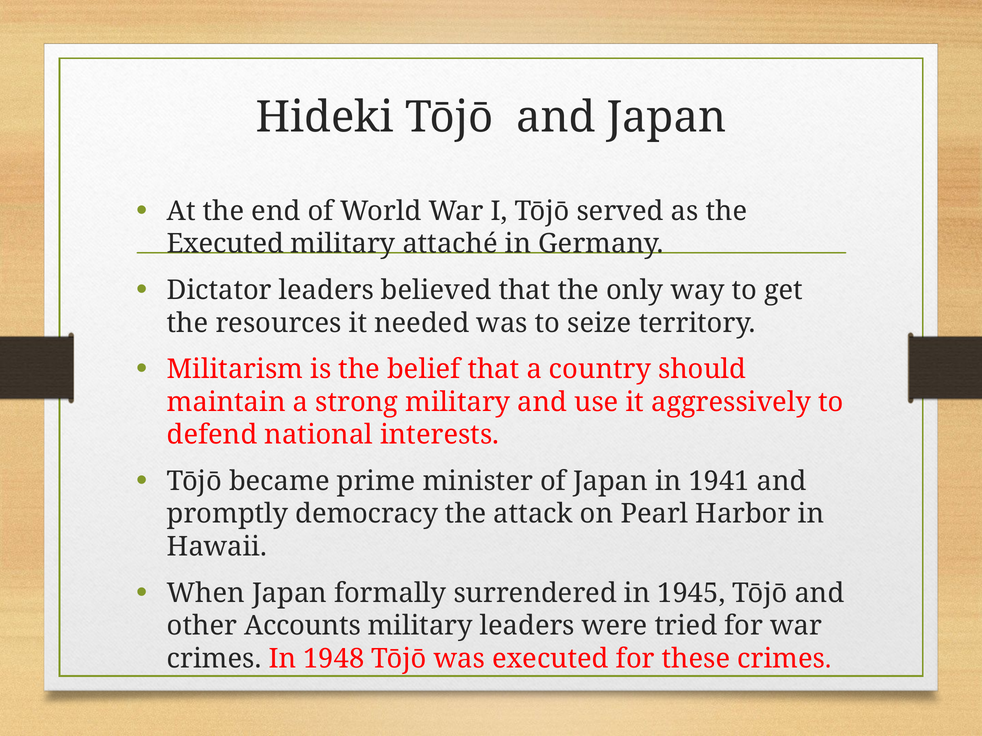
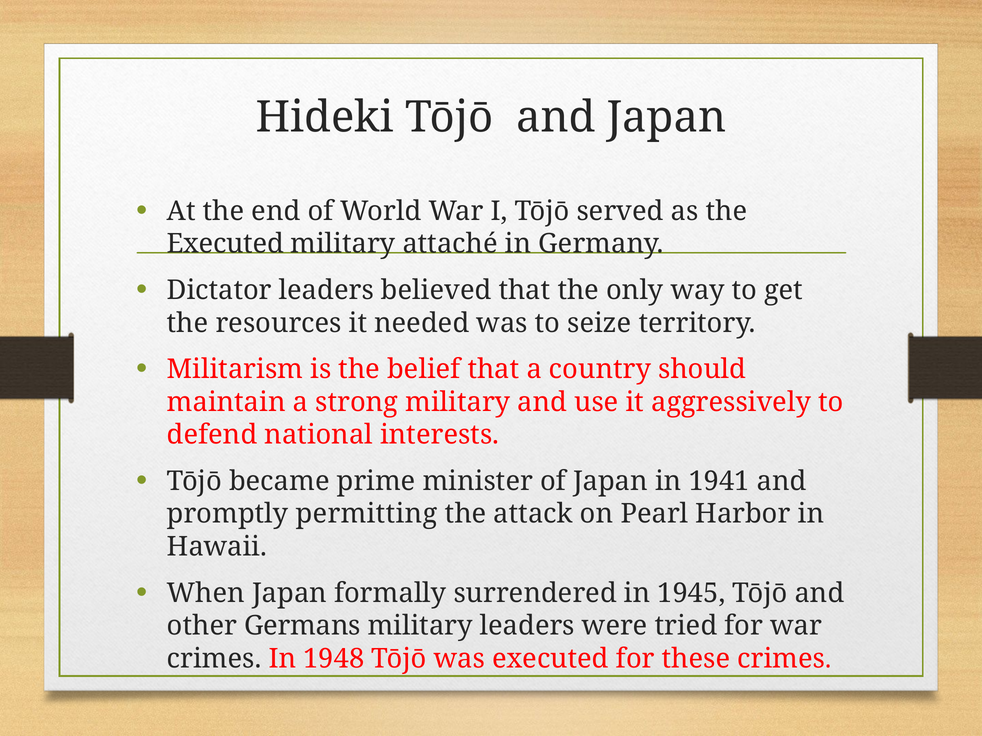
democracy: democracy -> permitting (367, 514)
Accounts: Accounts -> Germans (302, 626)
